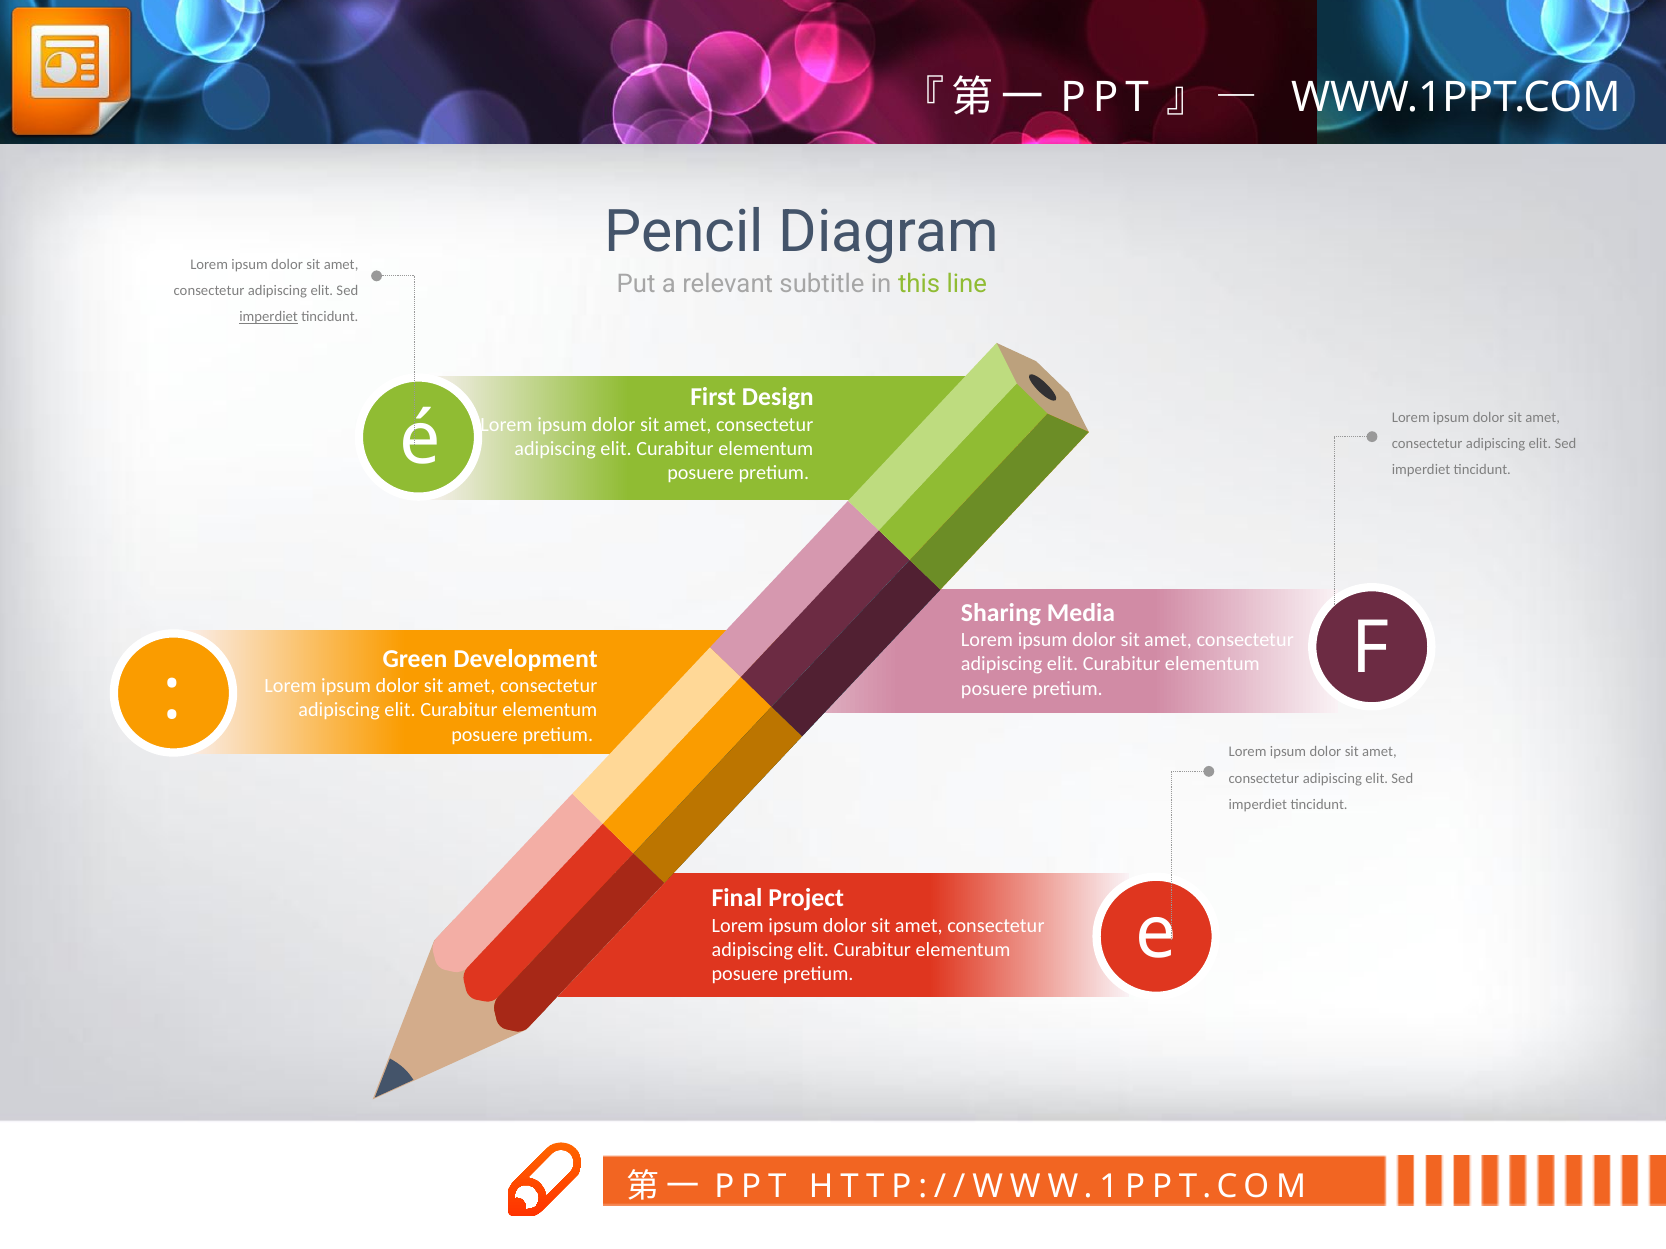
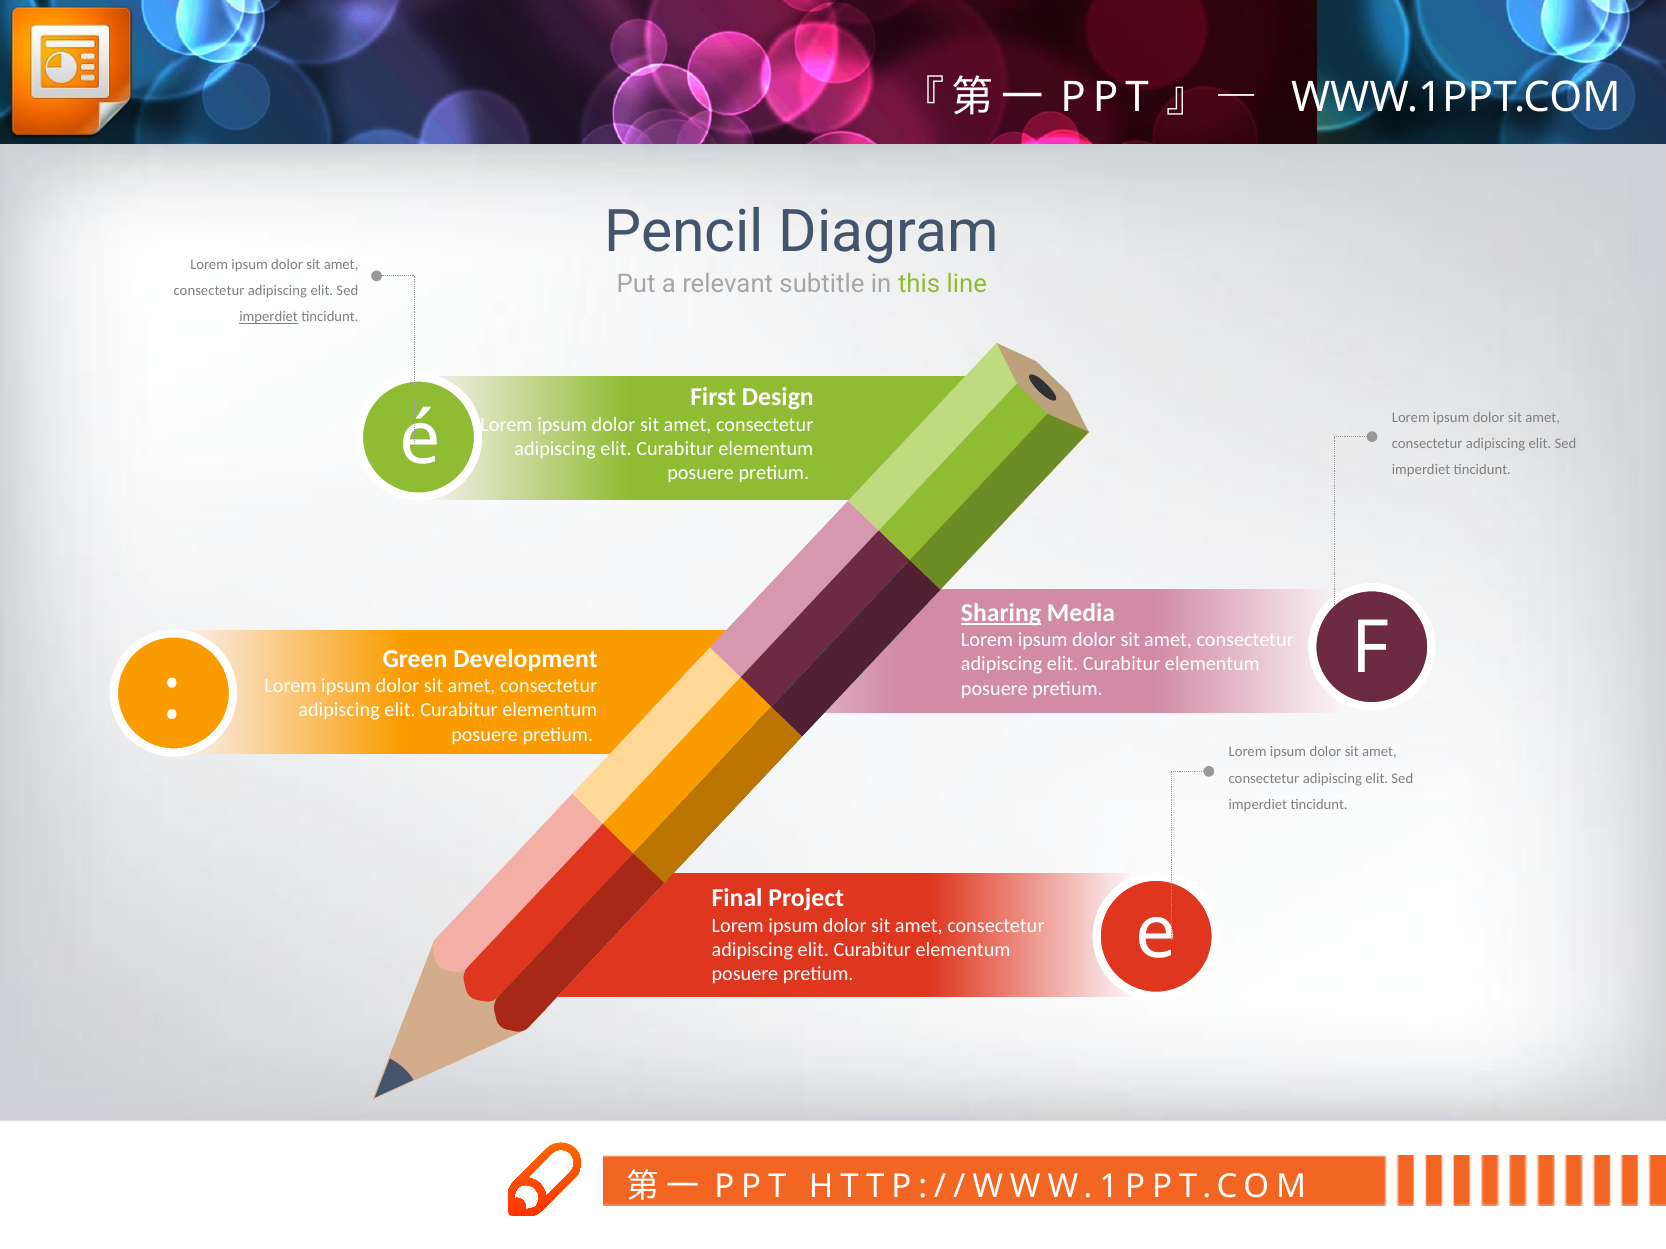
Sharing underline: none -> present (1001, 613)
